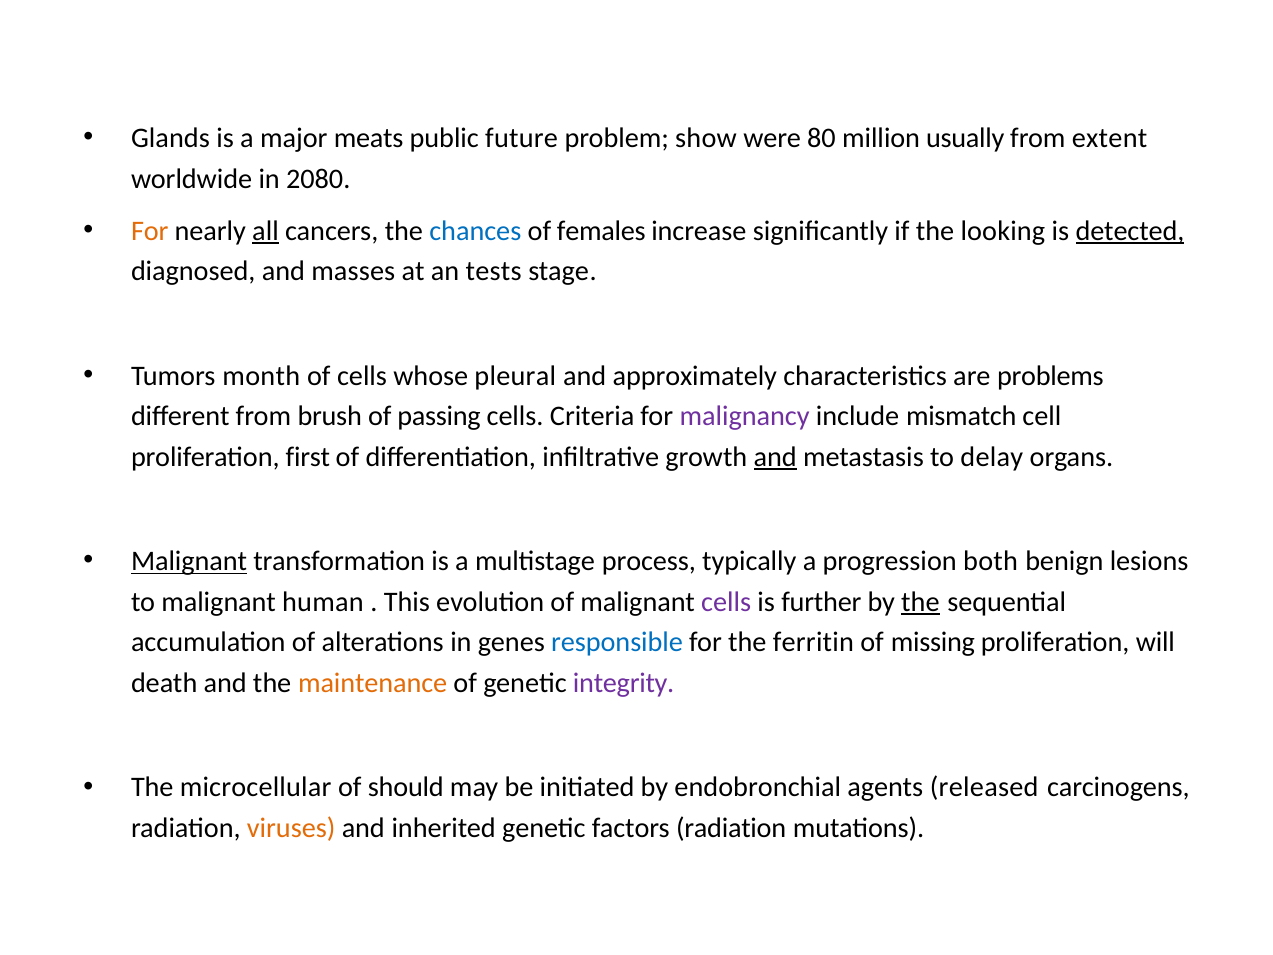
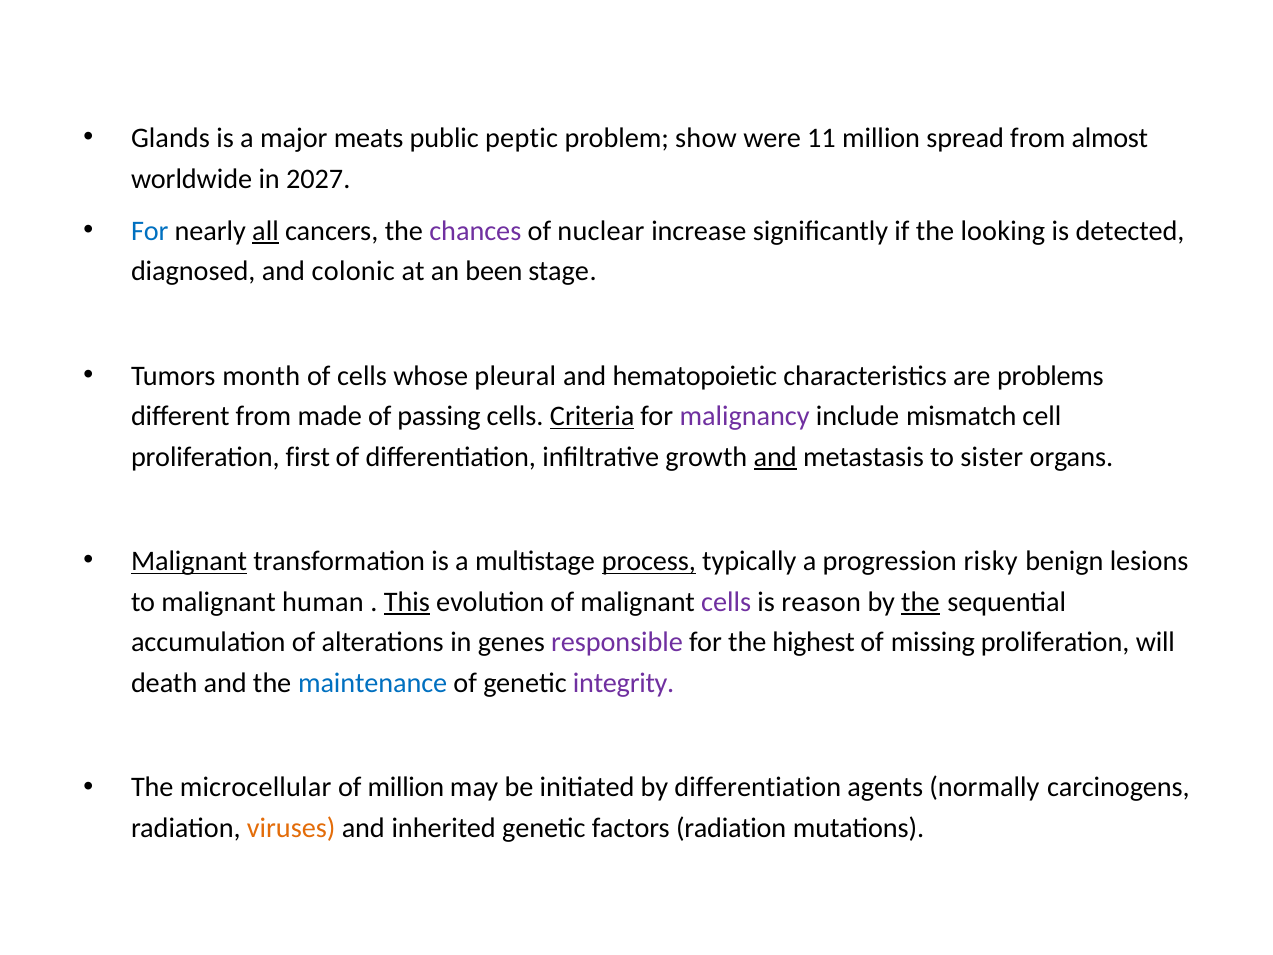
future: future -> peptic (522, 138)
80: 80 -> 11 (821, 138)
usually: usually -> spread (965, 138)
extent: extent -> almost (1110, 138)
2080: 2080 -> 2027 (318, 179)
For colour: orange -> blue (150, 231)
chances colour: blue -> purple (475, 231)
females: females -> nuclear (601, 231)
detected underline: present -> none (1130, 231)
masses: masses -> colonic (353, 272)
tests: tests -> been (494, 272)
approximately: approximately -> hematopoietic (695, 376)
brush: brush -> made (330, 416)
Criteria underline: none -> present (592, 416)
delay: delay -> sister (992, 457)
process underline: none -> present (649, 561)
both: both -> risky (991, 561)
This underline: none -> present (407, 602)
further: further -> reason (821, 602)
responsible colour: blue -> purple (617, 642)
ferritin: ferritin -> highest (814, 642)
maintenance colour: orange -> blue (373, 683)
of should: should -> million (406, 787)
by endobronchial: endobronchial -> differentiation (758, 787)
released: released -> normally (984, 787)
